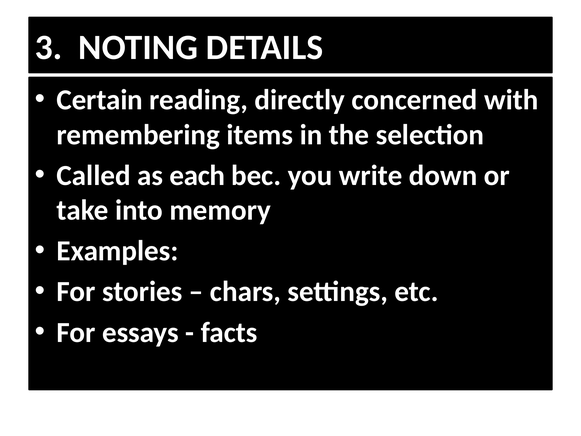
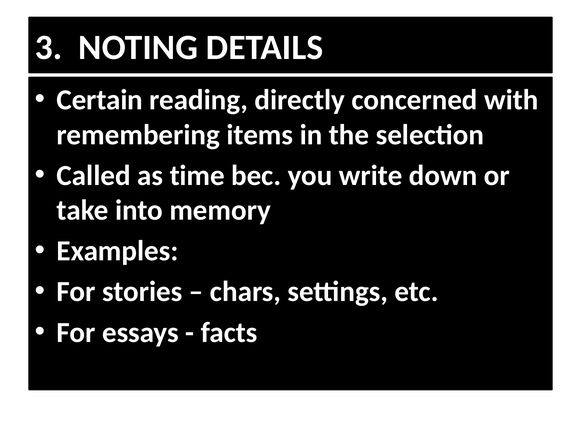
each: each -> time (197, 175)
